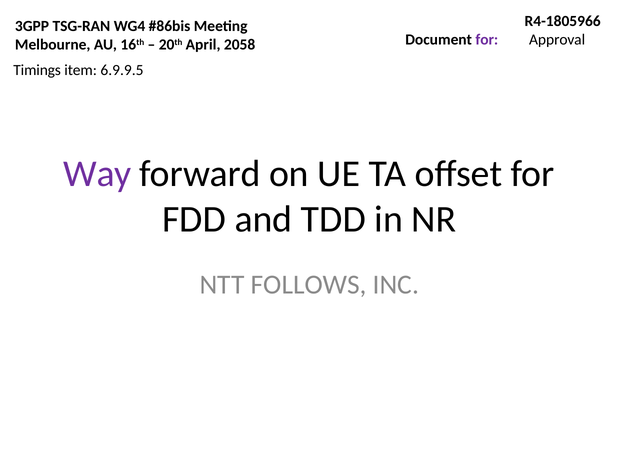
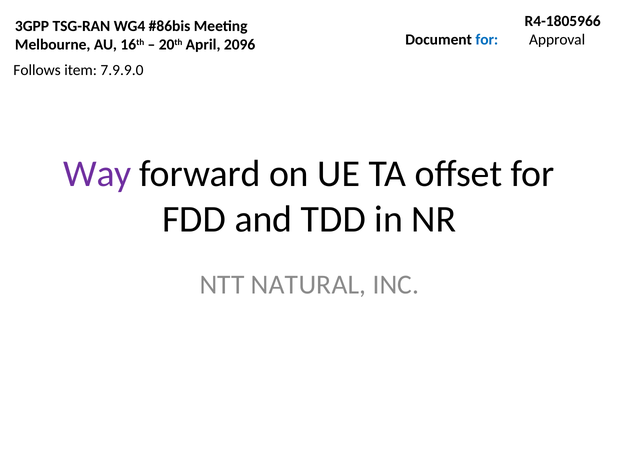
for colour: purple -> blue (487, 40)
2058: 2058 -> 2096 (240, 45)
Timings: Timings -> Follows (37, 70)
6.9.9.5: 6.9.9.5 -> 7.9.9.0 (122, 70)
FOLLOWS: FOLLOWS -> NATURAL (309, 285)
